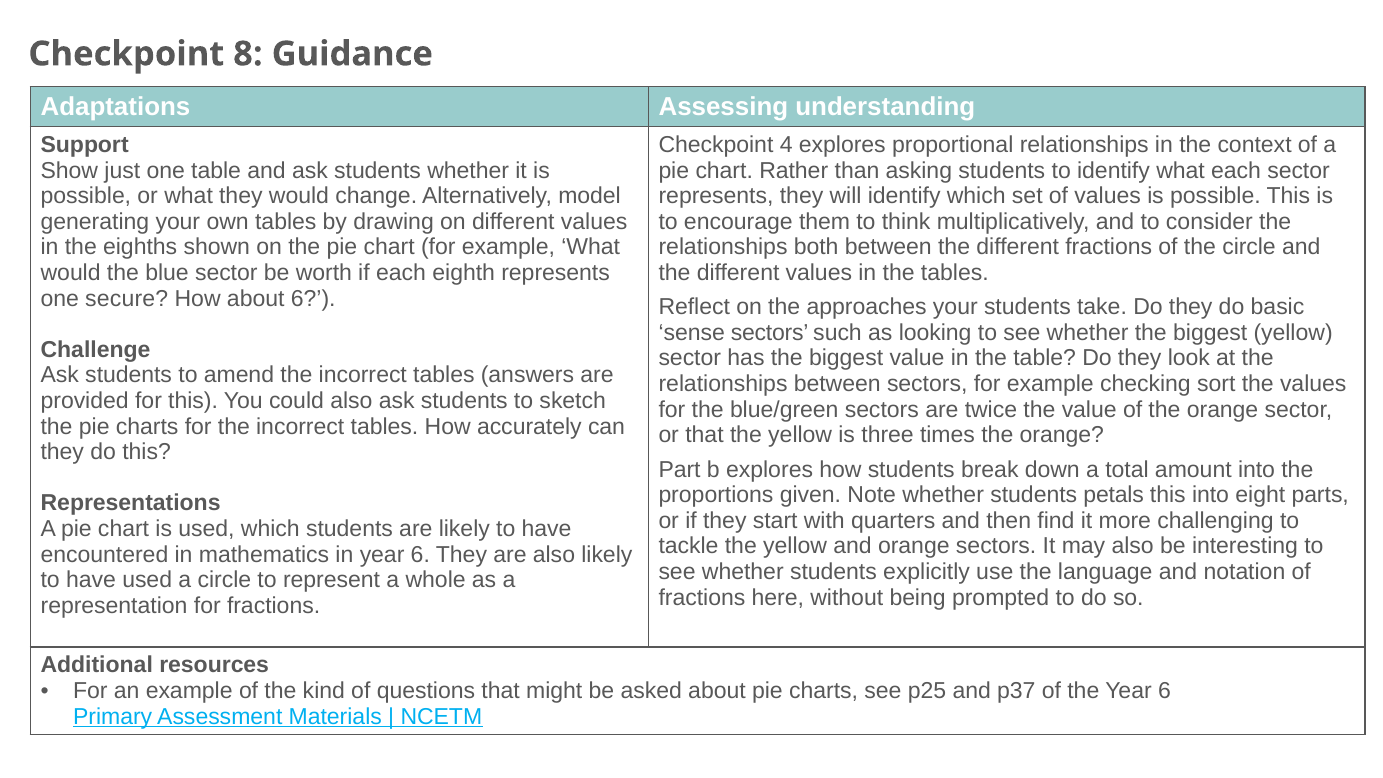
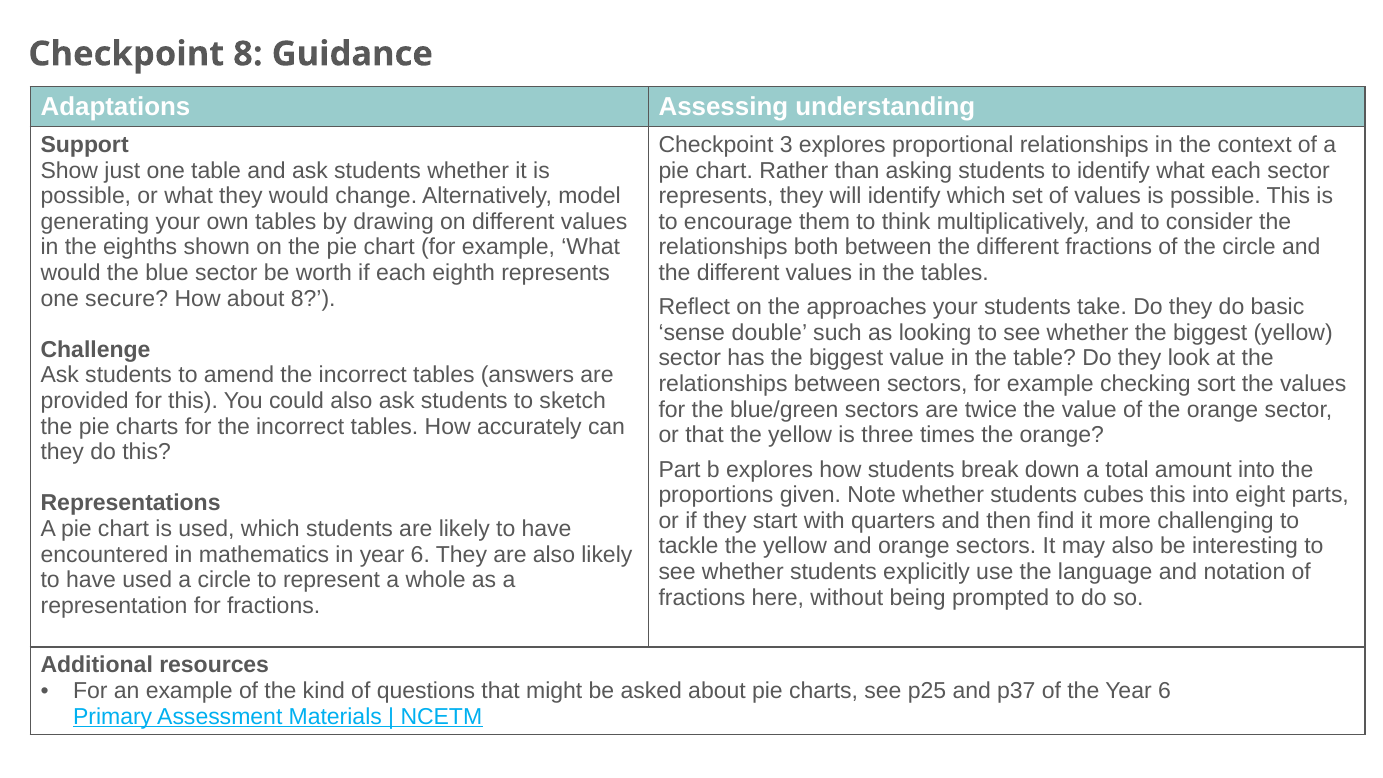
4: 4 -> 3 (786, 145)
about 6: 6 -> 8 (313, 298)
sense sectors: sectors -> double (769, 333)
petals: petals -> cubes (1114, 495)
